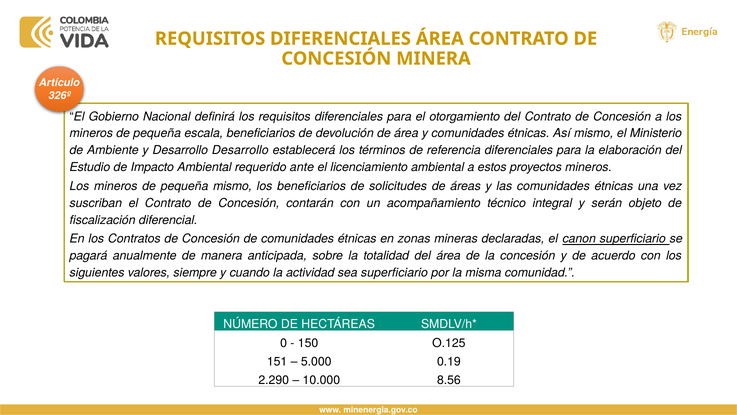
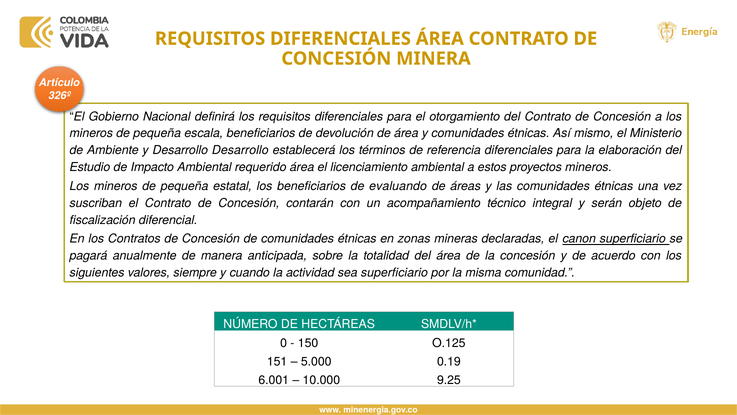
requerido ante: ante -> área (302, 167)
pequeña mismo: mismo -> estatal (233, 186)
solicitudes: solicitudes -> evaluando (398, 186)
2.290: 2.290 -> 6.001 (274, 380)
8.56: 8.56 -> 9.25 (449, 380)
